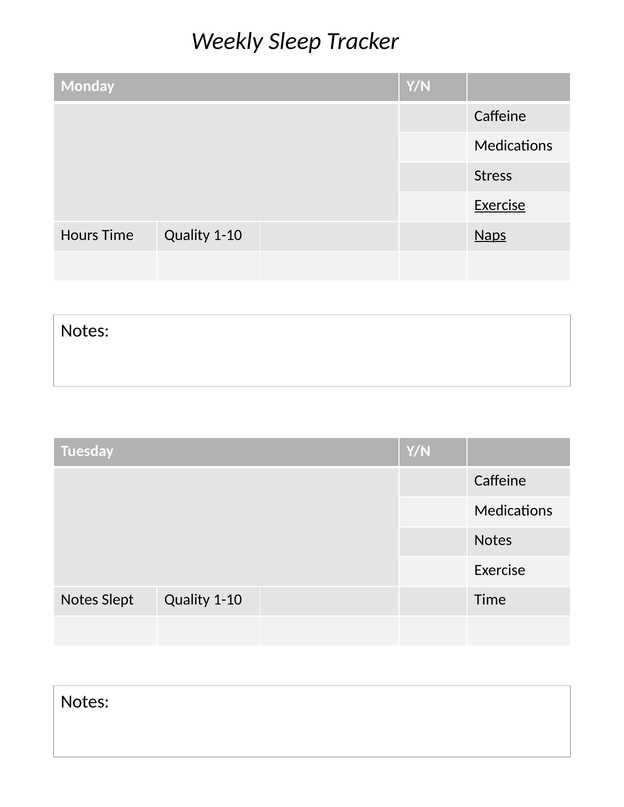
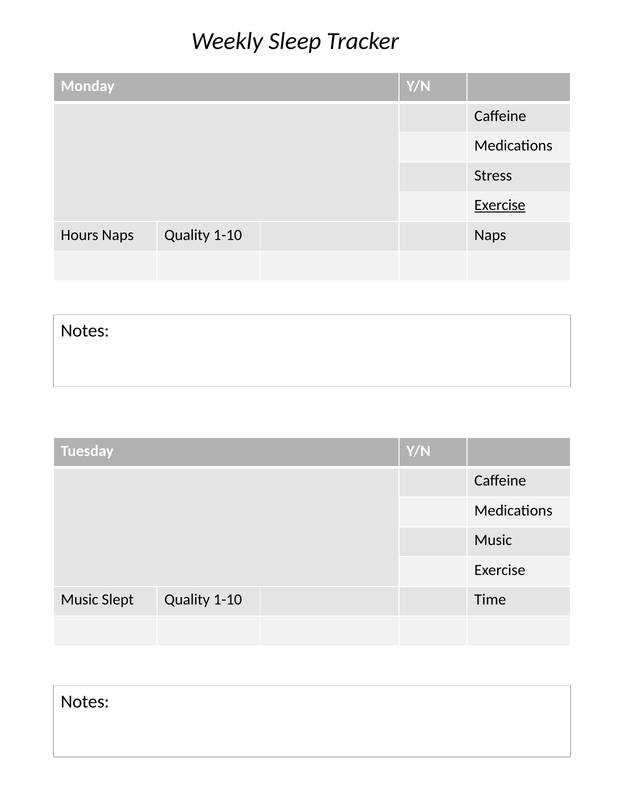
Hours Time: Time -> Naps (118, 235)
Naps underline: present -> none (490, 235)
Notes: Notes -> Music (493, 541)
Notes: Notes -> Music (80, 600)
